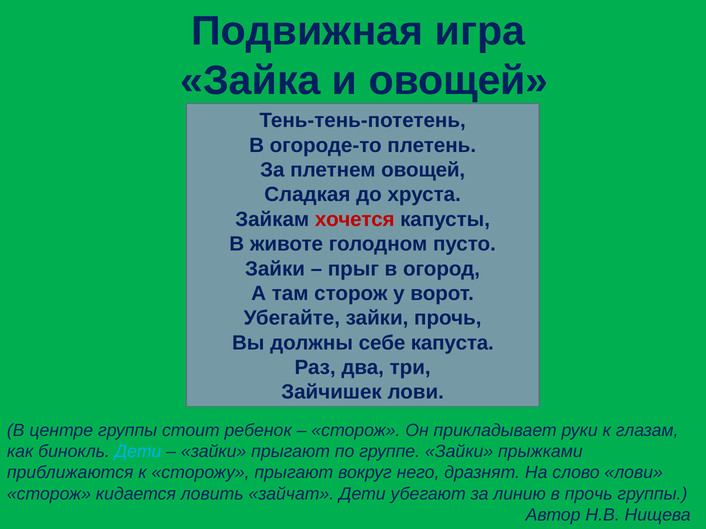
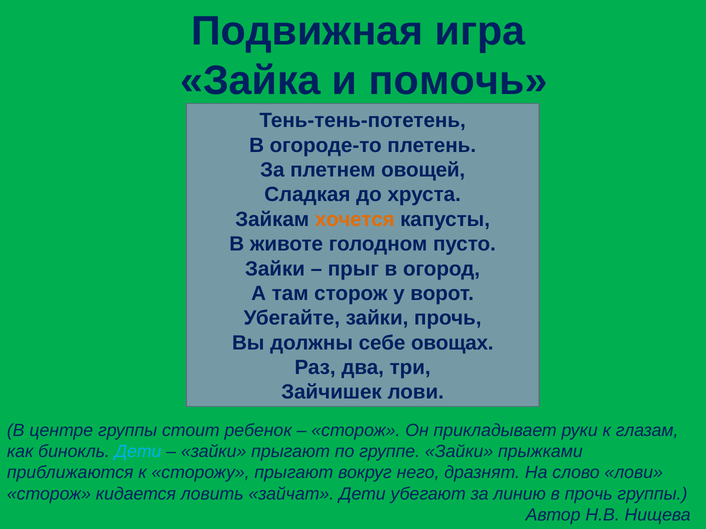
и овощей: овощей -> помочь (458, 81)
хочется colour: red -> orange (355, 220)
капуста: капуста -> овощах (452, 343)
